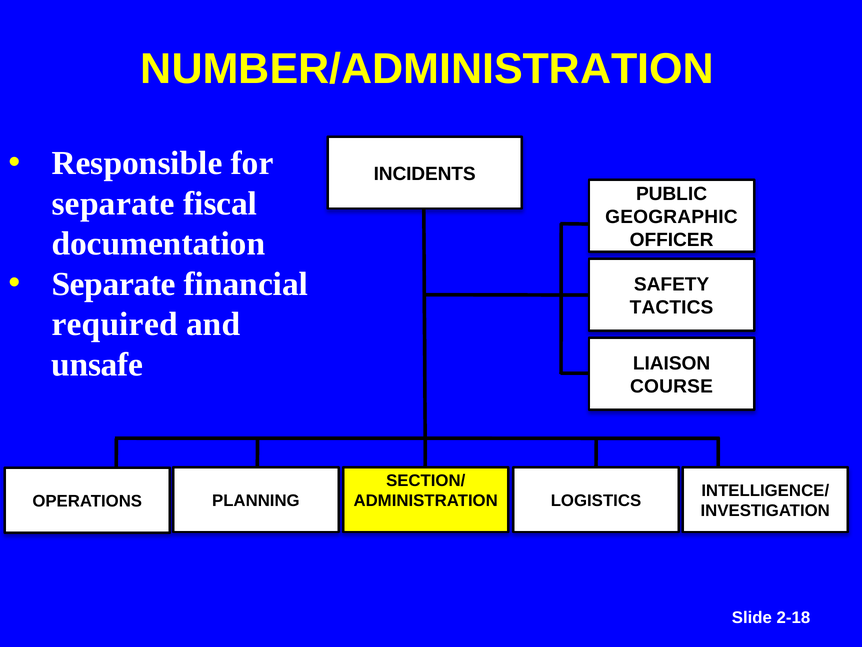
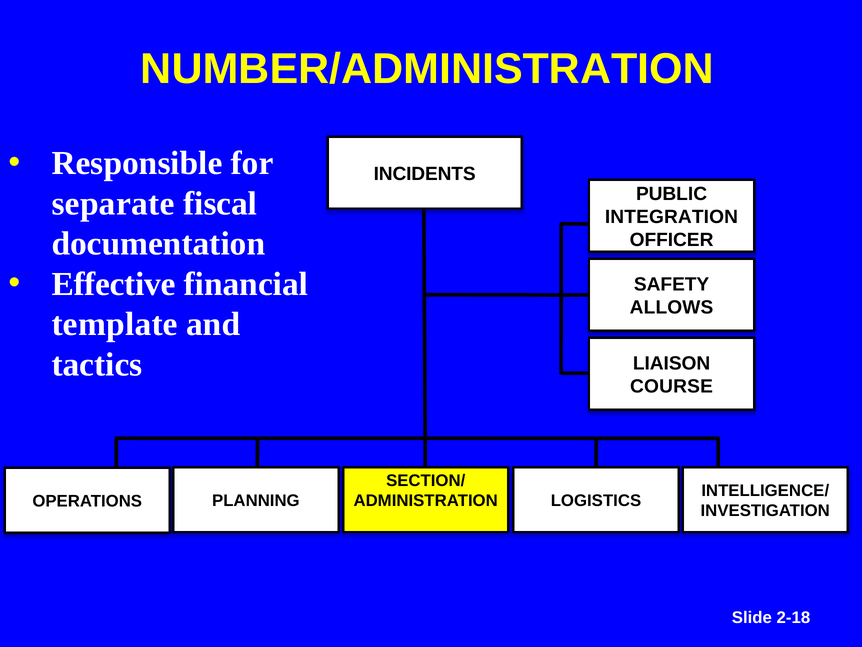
GEOGRAPHIC: GEOGRAPHIC -> INTEGRATION (671, 217)
Separate: Separate -> Effective (114, 284)
TACTICS: TACTICS -> ALLOWS (672, 307)
required: required -> template (115, 324)
unsafe: unsafe -> tactics (97, 364)
